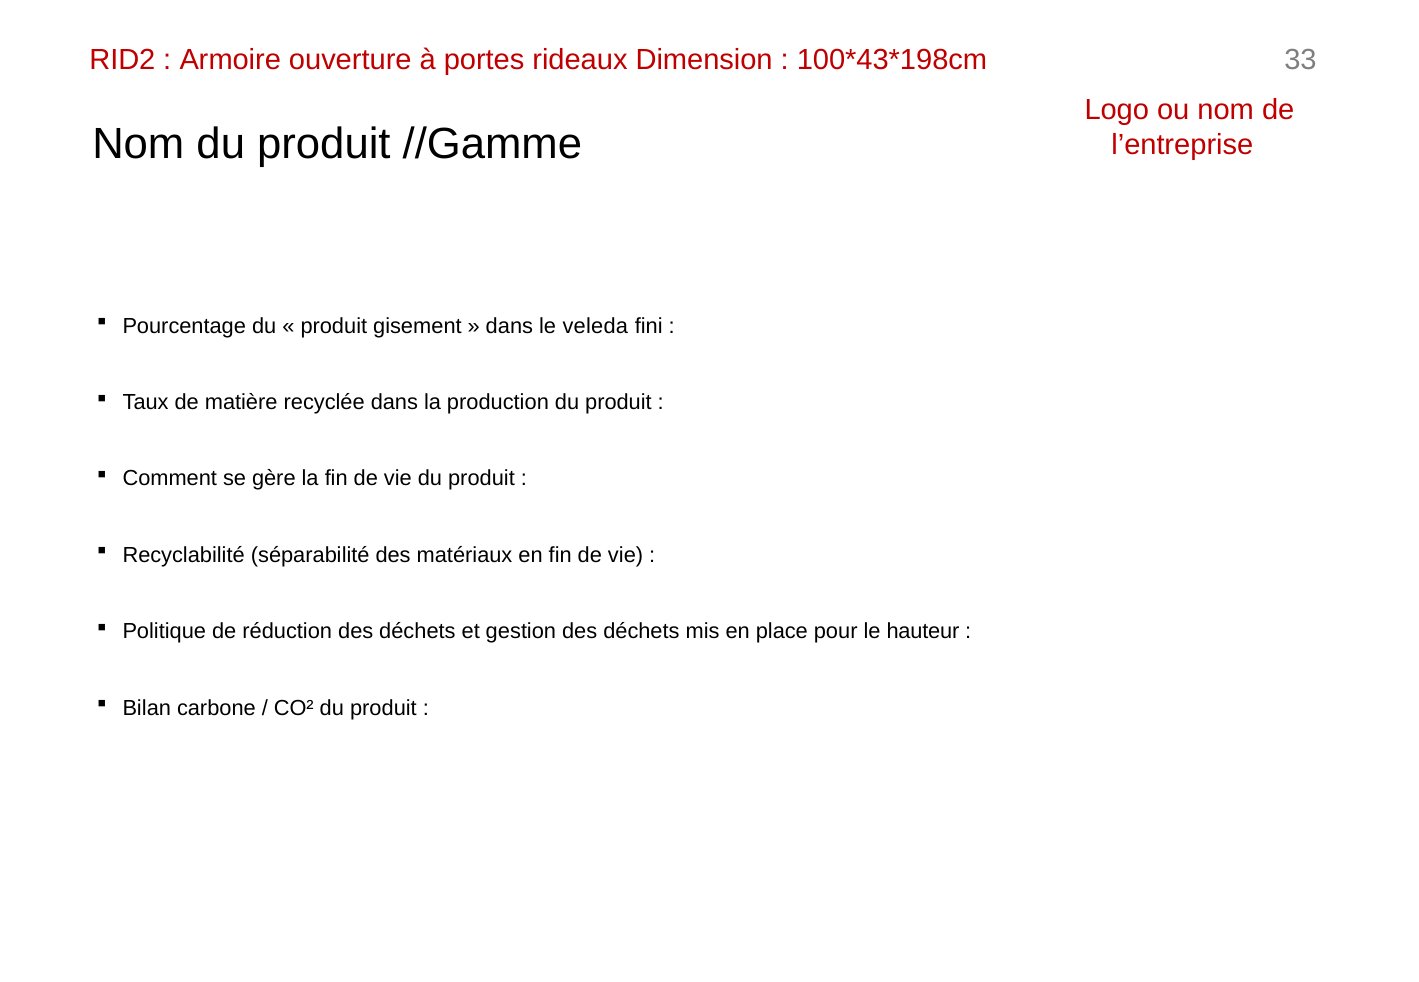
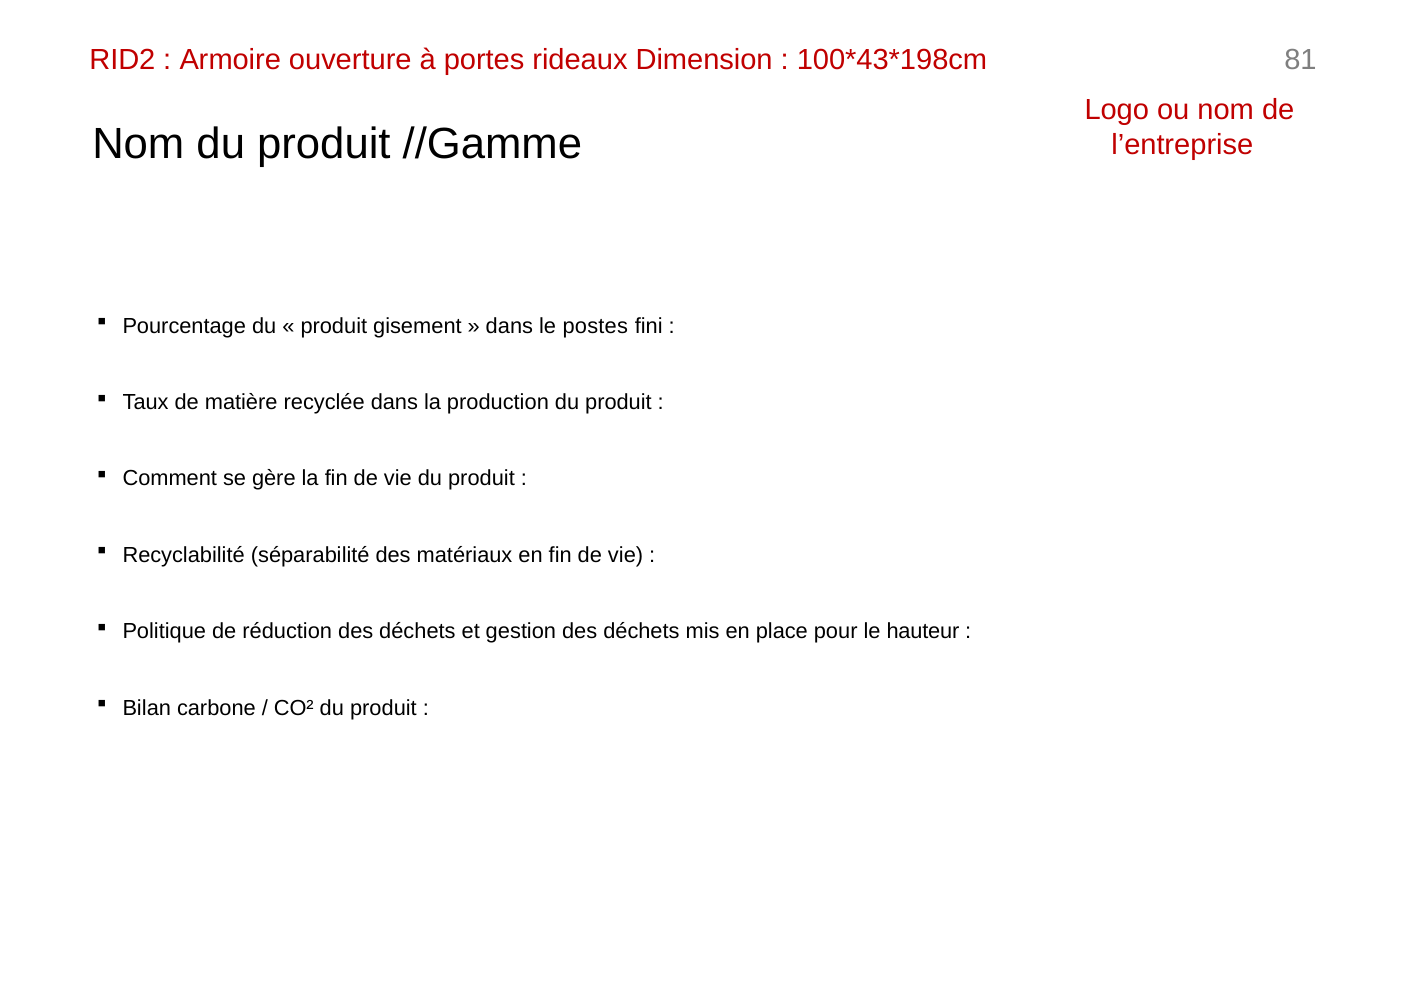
33: 33 -> 81 (1301, 60)
veleda: veleda -> postes (595, 326)
